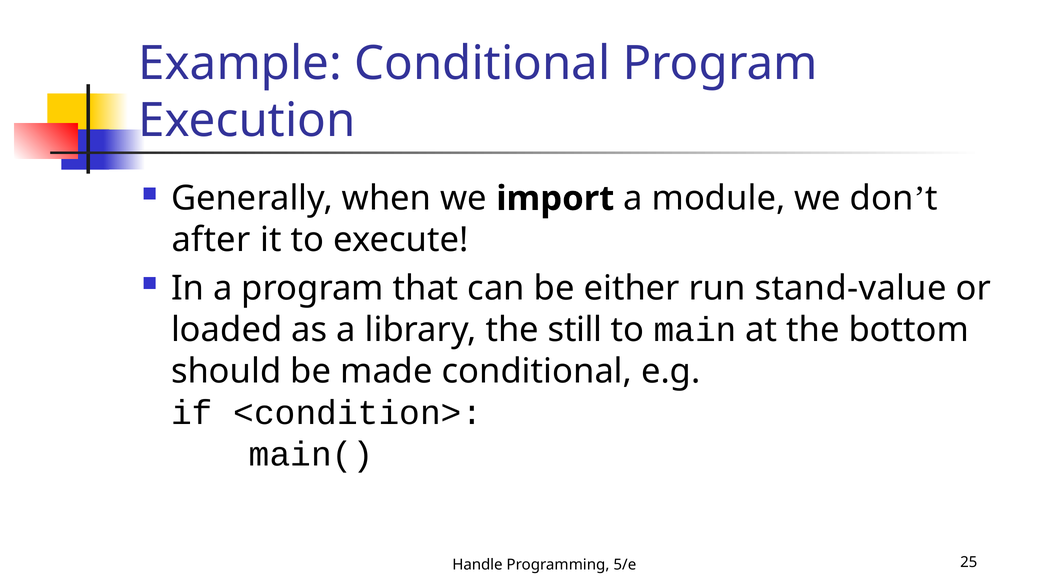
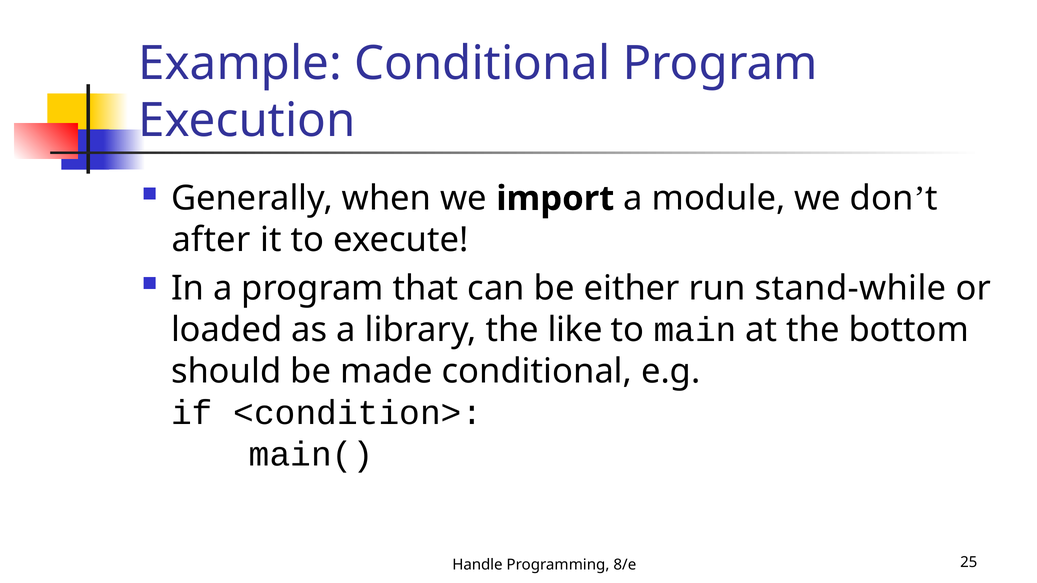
stand-value: stand-value -> stand-while (851, 289)
still: still -> like (575, 330)
5/e: 5/e -> 8/e (625, 565)
